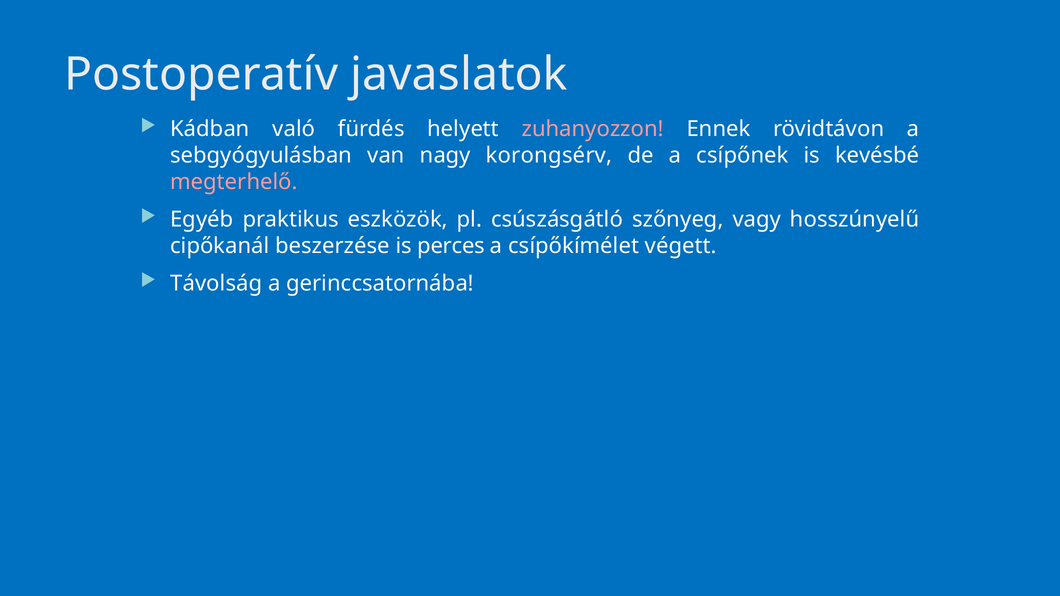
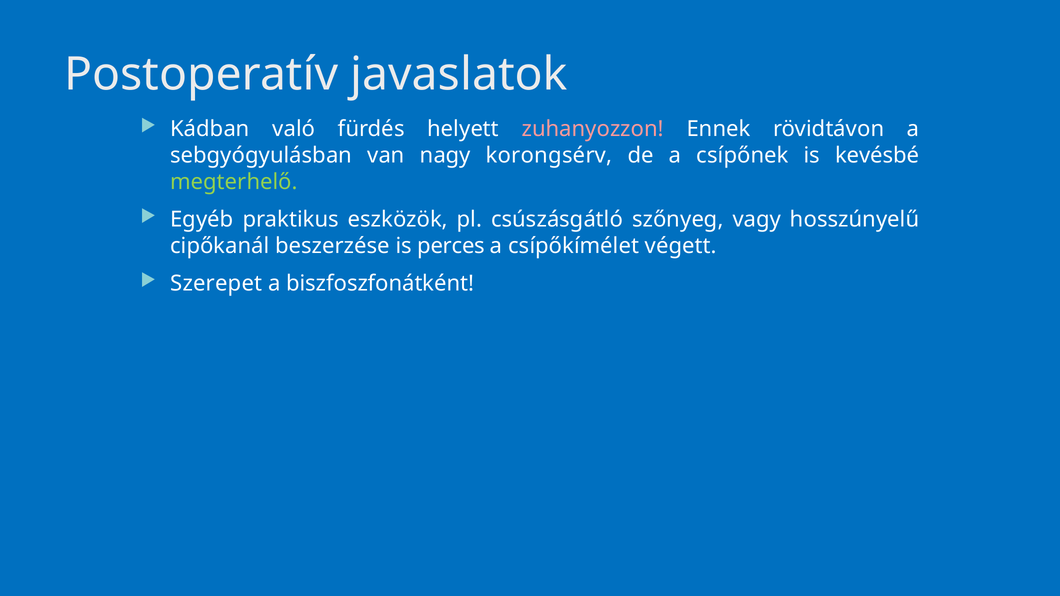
megterhelő colour: pink -> light green (234, 182)
Távolság: Távolság -> Szerepet (216, 284)
gerinccsatornába: gerinccsatornába -> biszfoszfonátként (380, 284)
